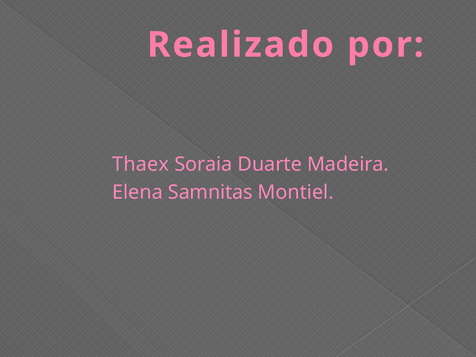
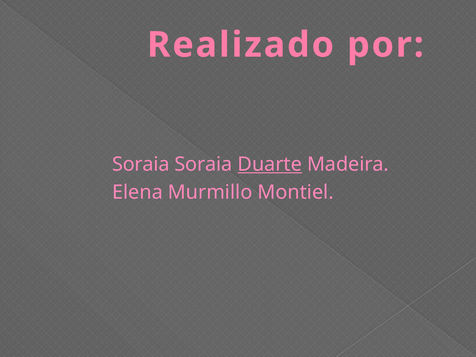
Thaex: Thaex -> Soraia (141, 164)
Duarte underline: none -> present (270, 164)
Samnitas: Samnitas -> Murmillo (210, 192)
